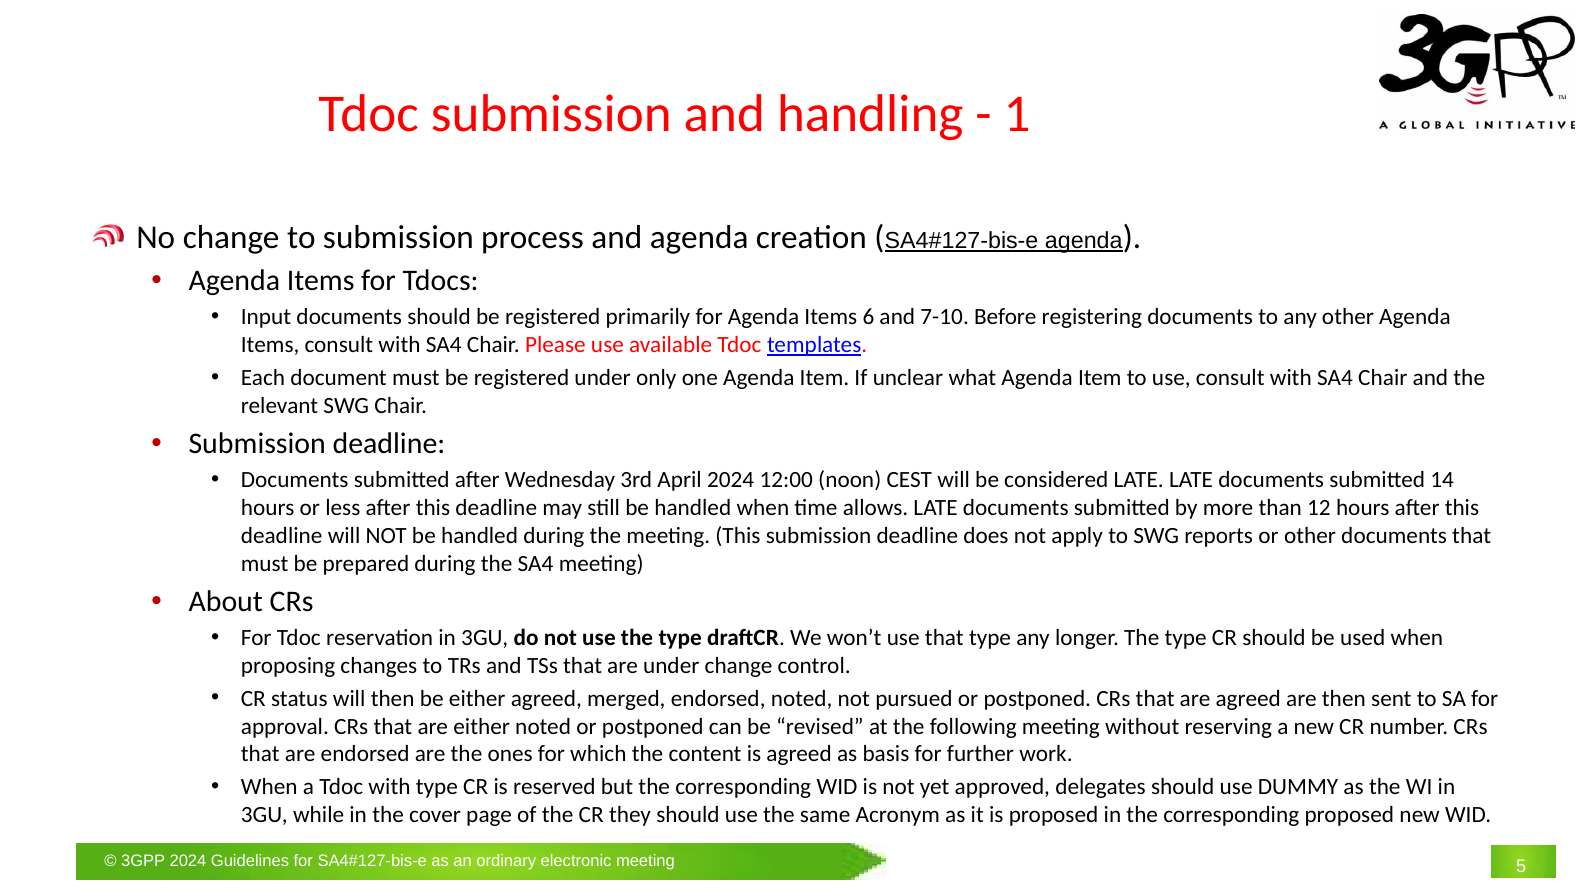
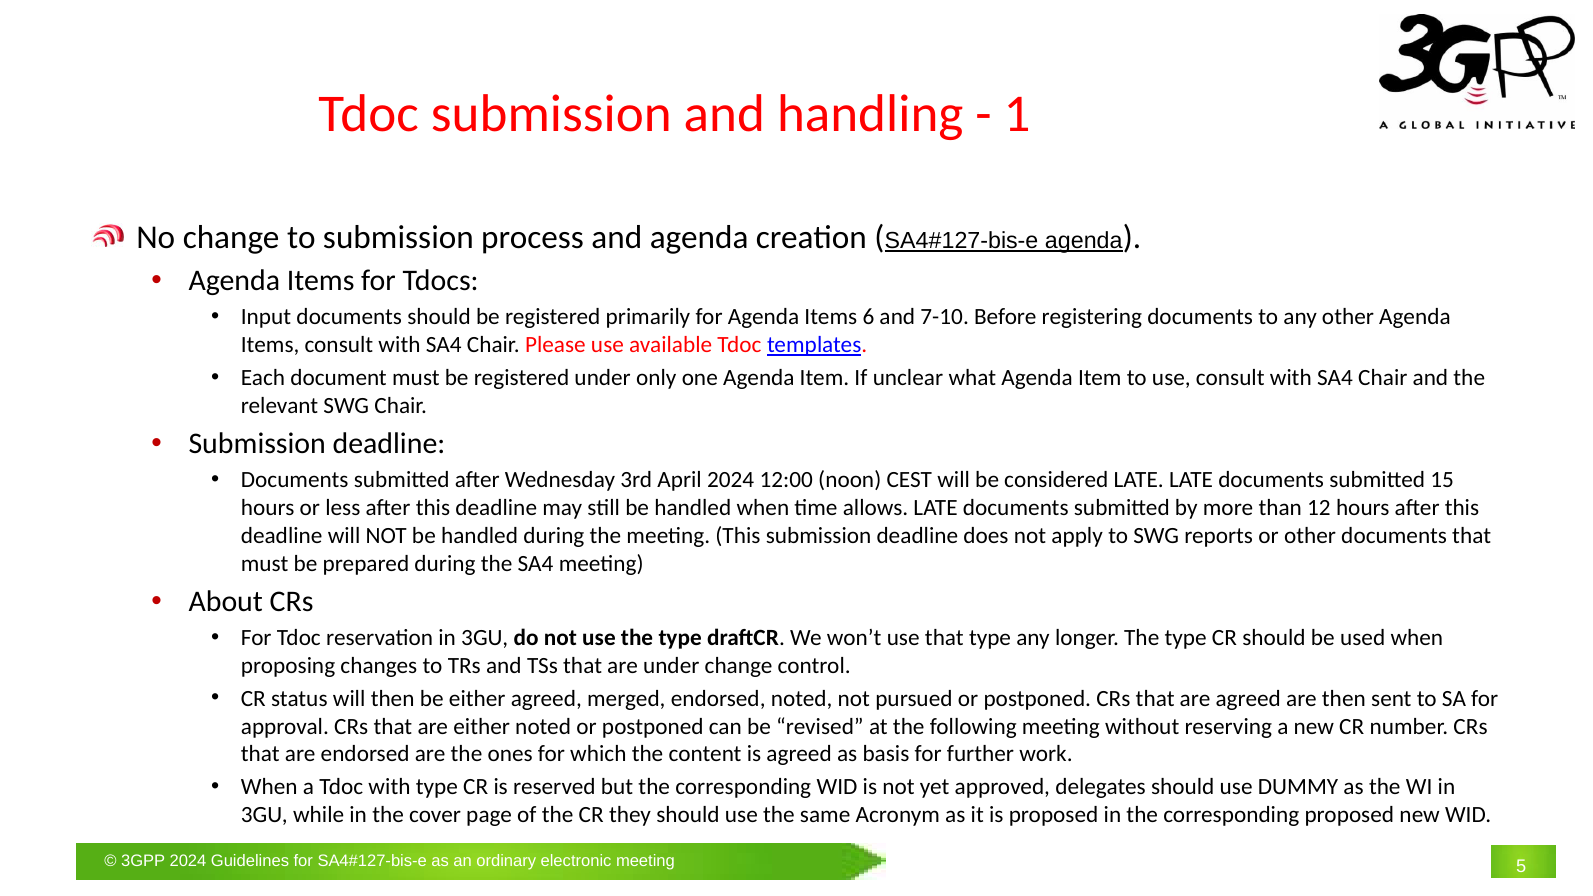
14: 14 -> 15 (1442, 480)
